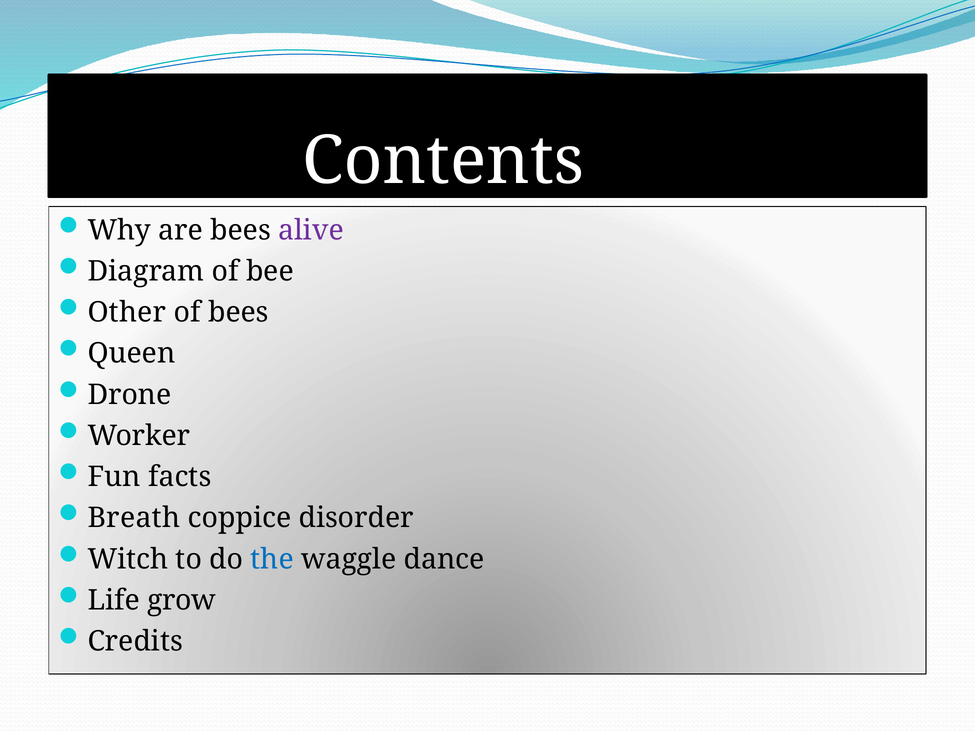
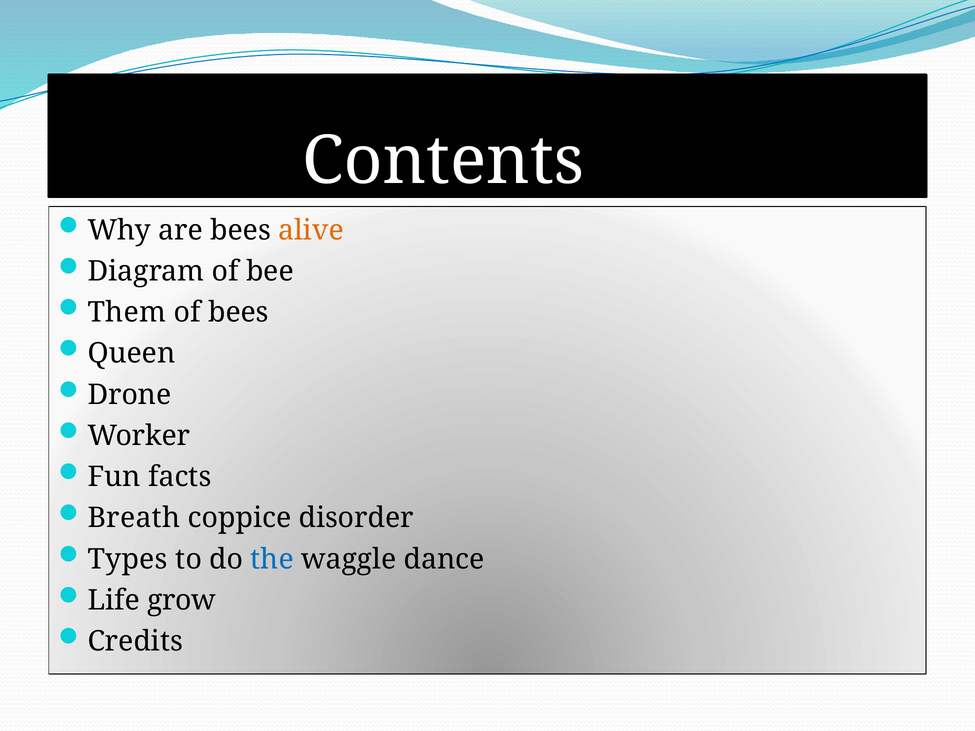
alive colour: purple -> orange (311, 230)
Other: Other -> Them (127, 313)
Witch: Witch -> Types (128, 559)
